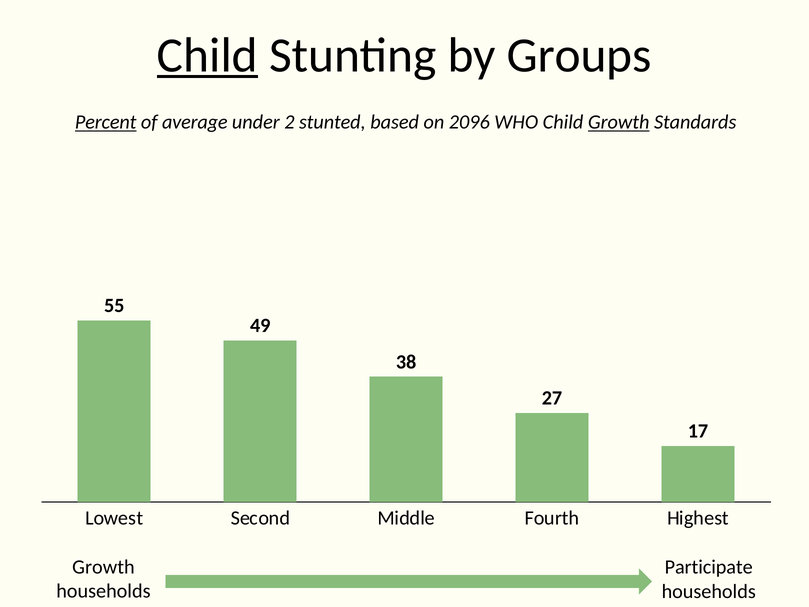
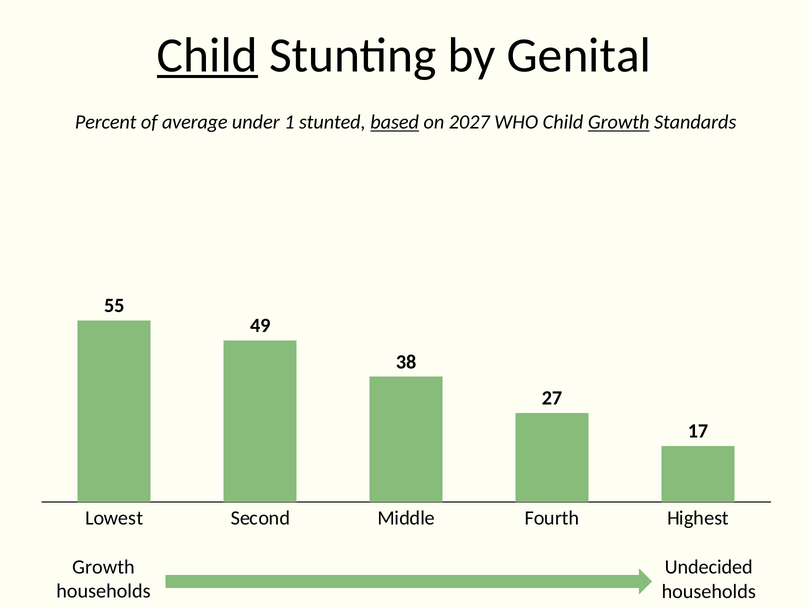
Groups: Groups -> Genital (579, 55)
Percent underline: present -> none (106, 122)
2: 2 -> 1 (289, 122)
based underline: none -> present (395, 122)
2096: 2096 -> 2027 (469, 122)
Participate: Participate -> Undecided (709, 567)
